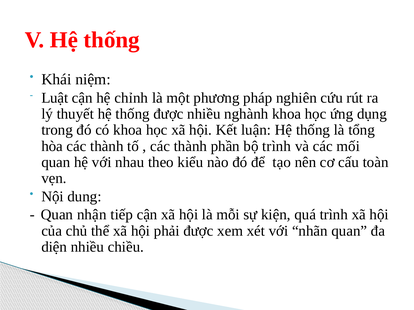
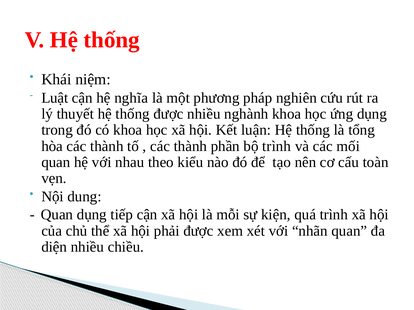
chỉnh: chỉnh -> nghĩa (131, 98)
Quan nhận: nhận -> dụng (92, 215)
